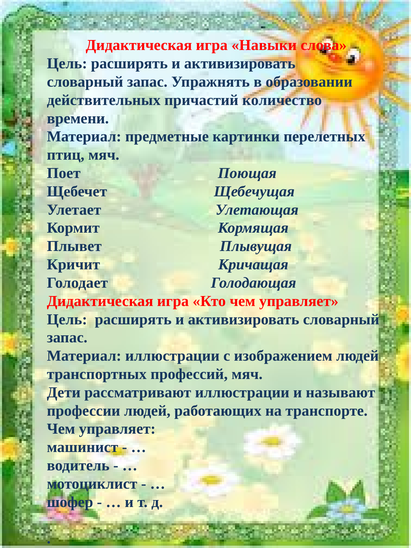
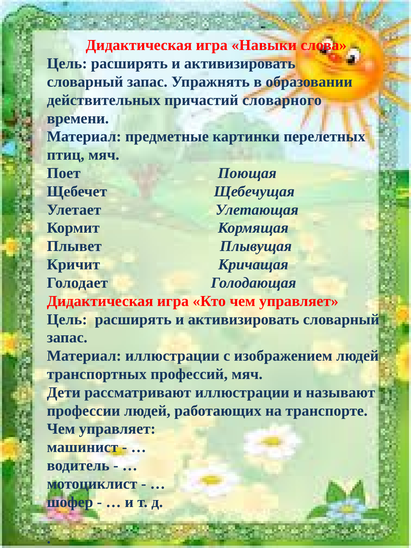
количество: количество -> словарного (282, 100)
